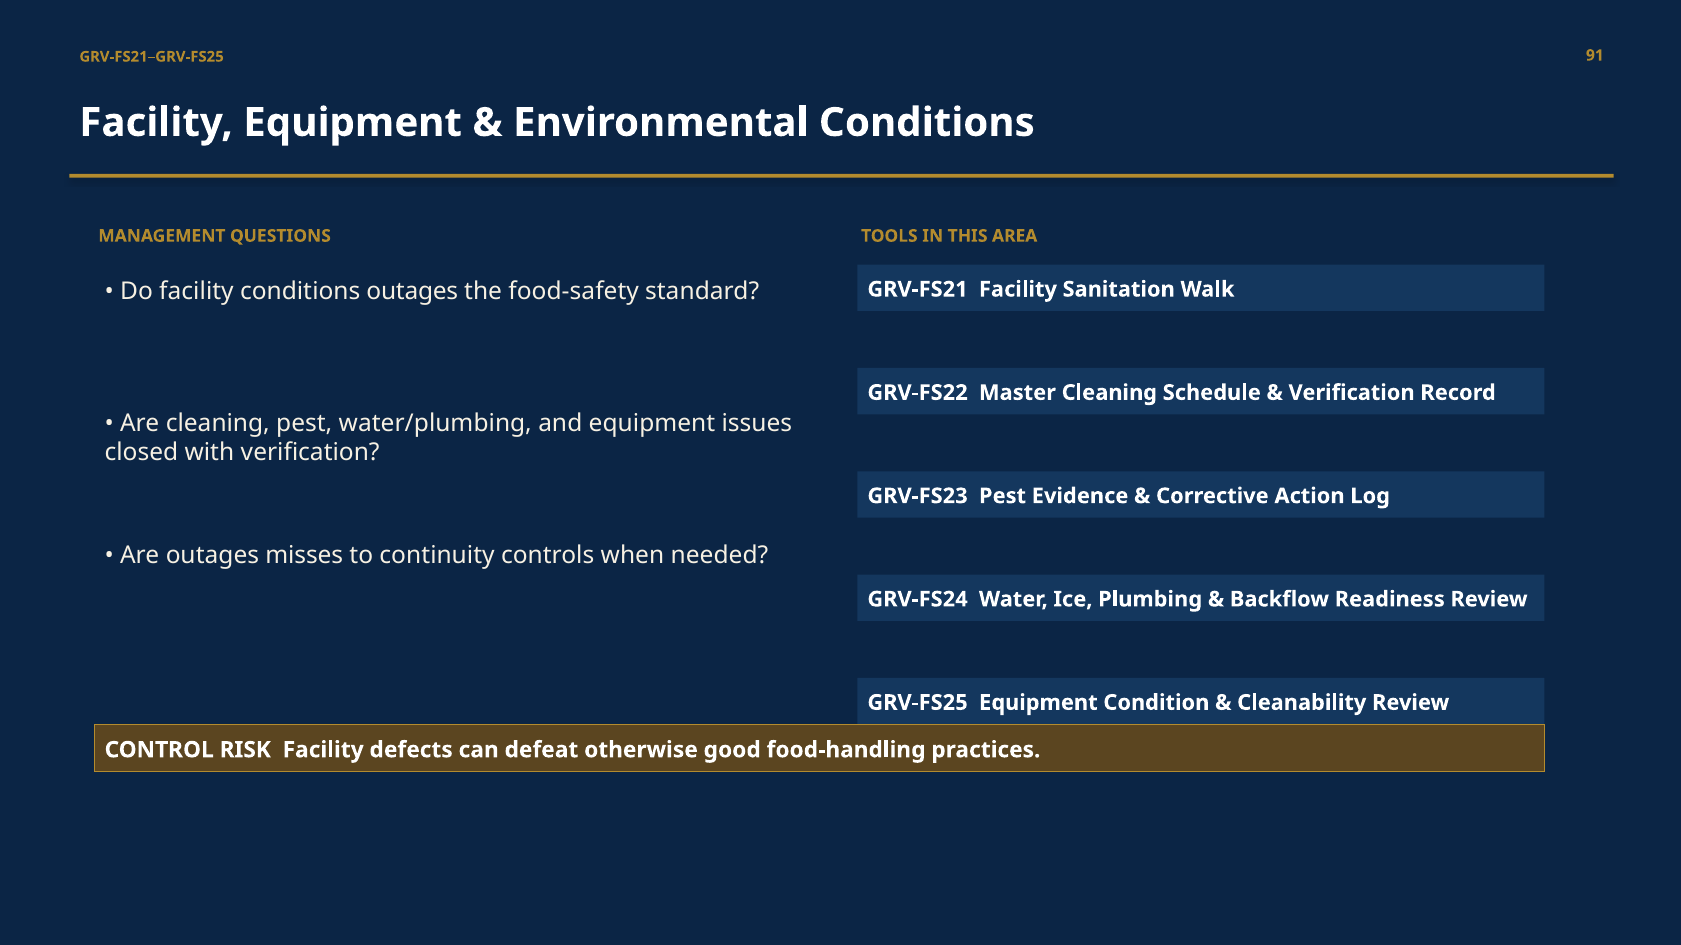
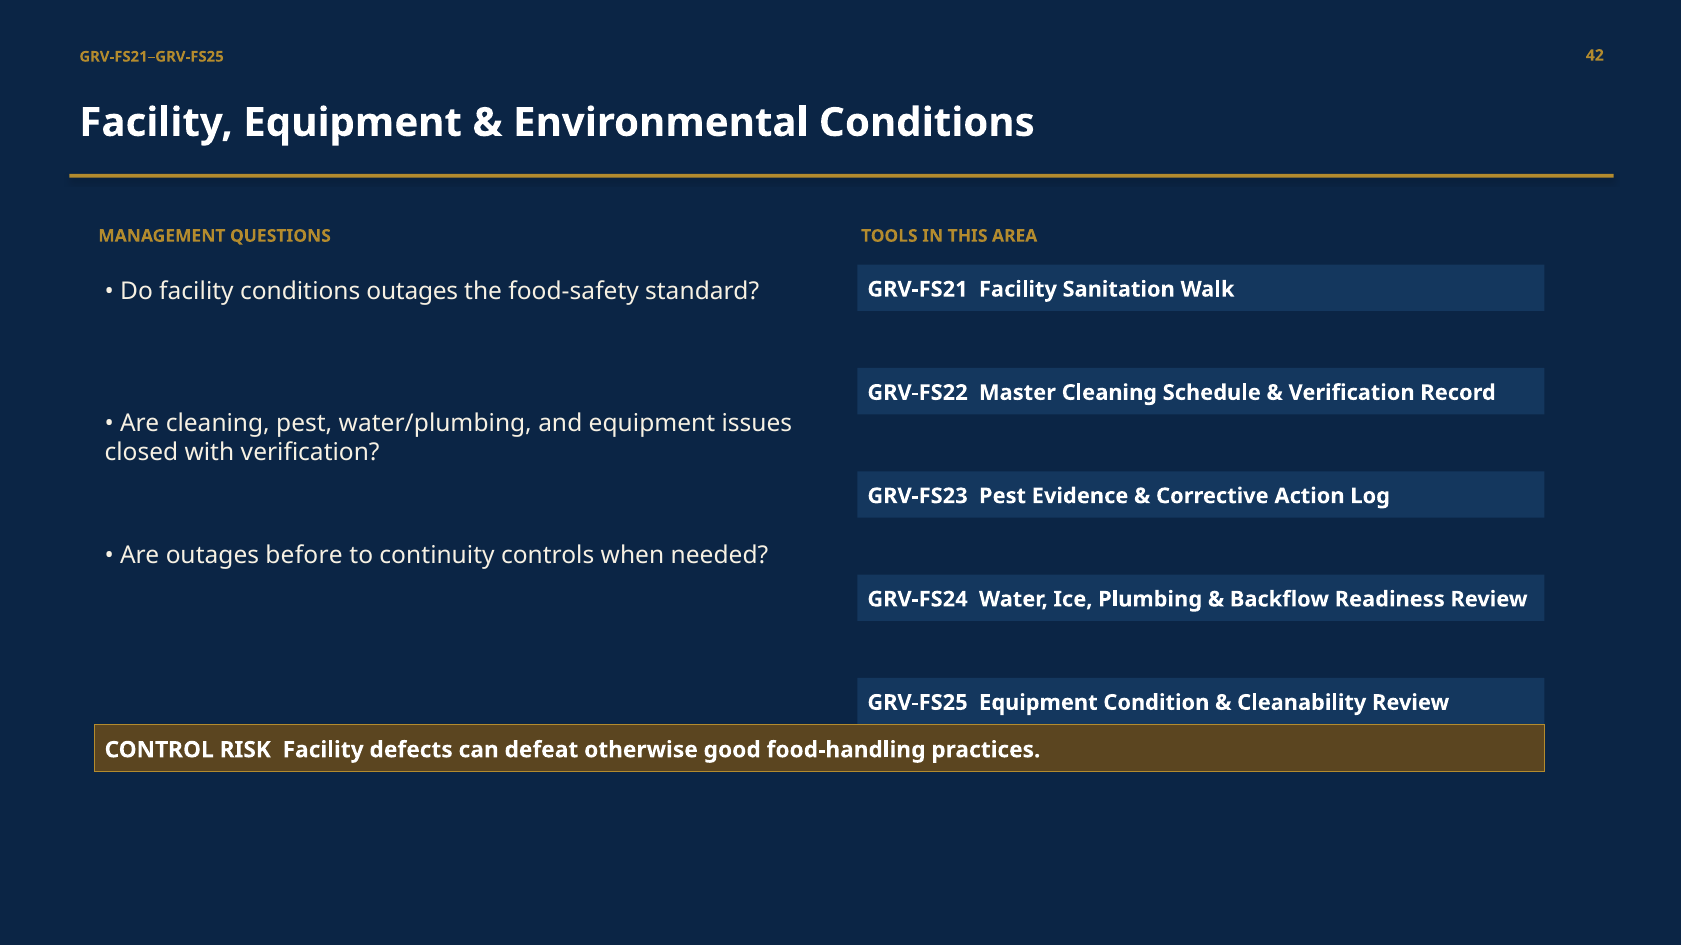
91: 91 -> 42 (1595, 55)
misses: misses -> before (304, 556)
